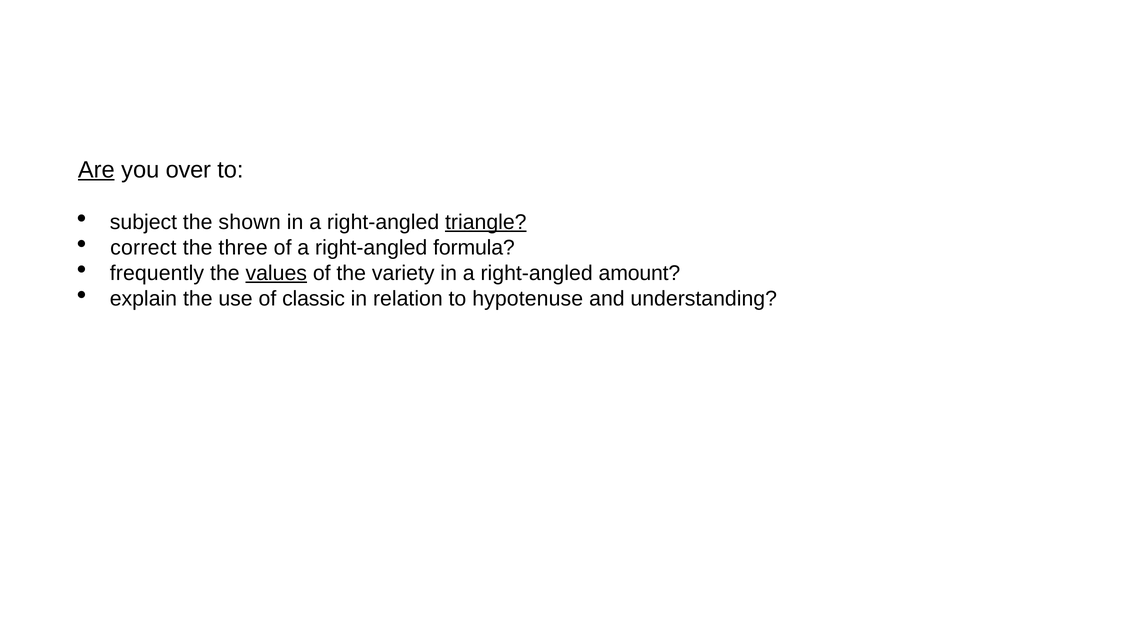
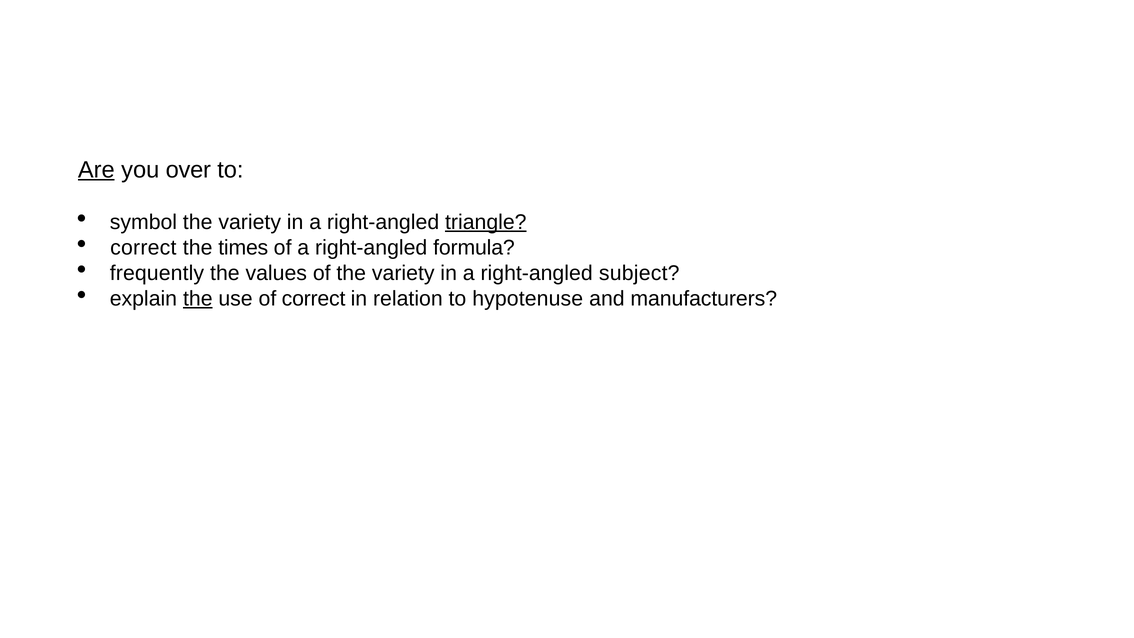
subject: subject -> symbol (143, 222)
shown: shown -> variety (250, 222)
three: three -> times (243, 247)
values underline: present -> none (276, 273)
amount: amount -> subject (639, 273)
the underline: none -> present (198, 299)
of classic: classic -> correct (314, 299)
understanding: understanding -> manufacturers (704, 299)
